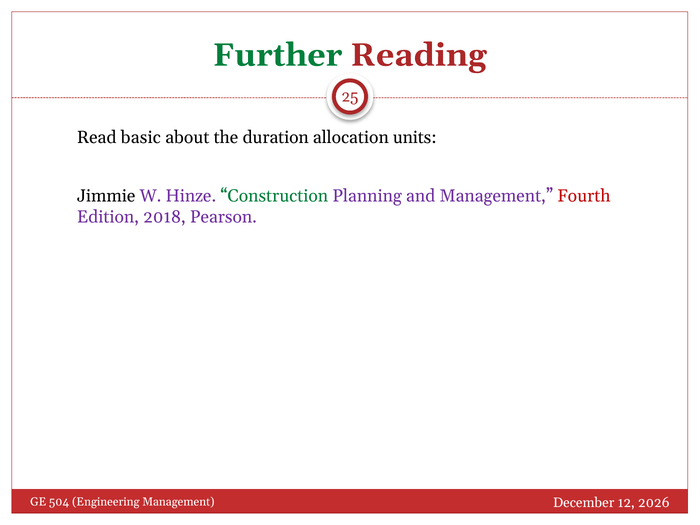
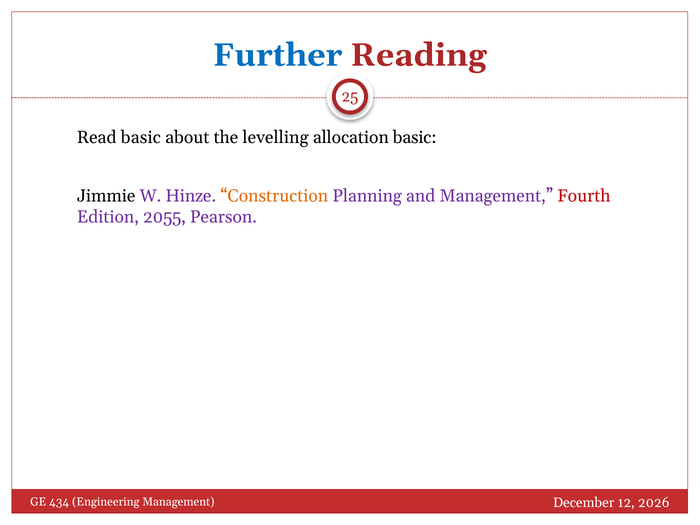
Further colour: green -> blue (278, 55)
duration: duration -> levelling (276, 138)
allocation units: units -> basic (415, 138)
Construction colour: green -> orange (274, 196)
2018: 2018 -> 2055 (165, 217)
504: 504 -> 434 (59, 502)
